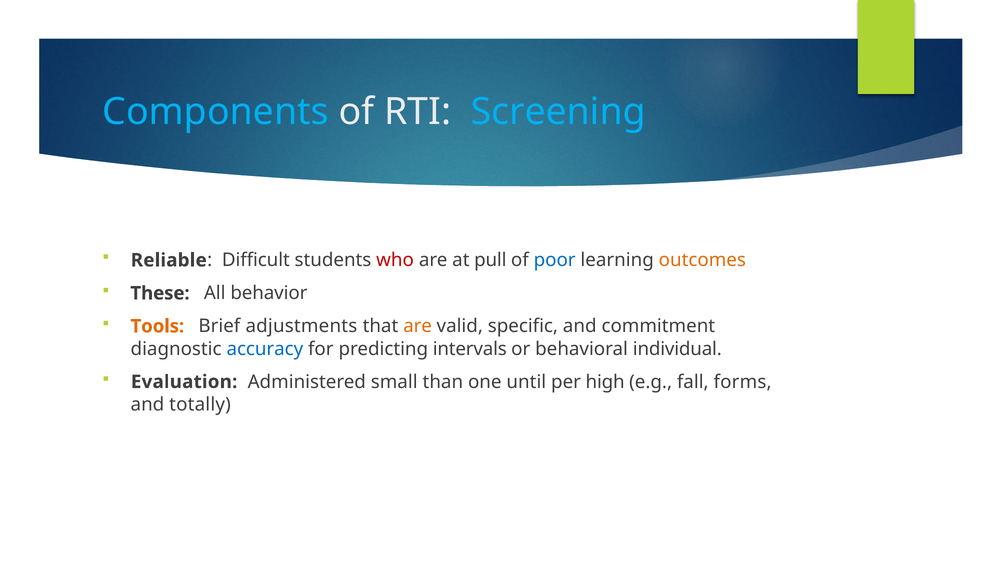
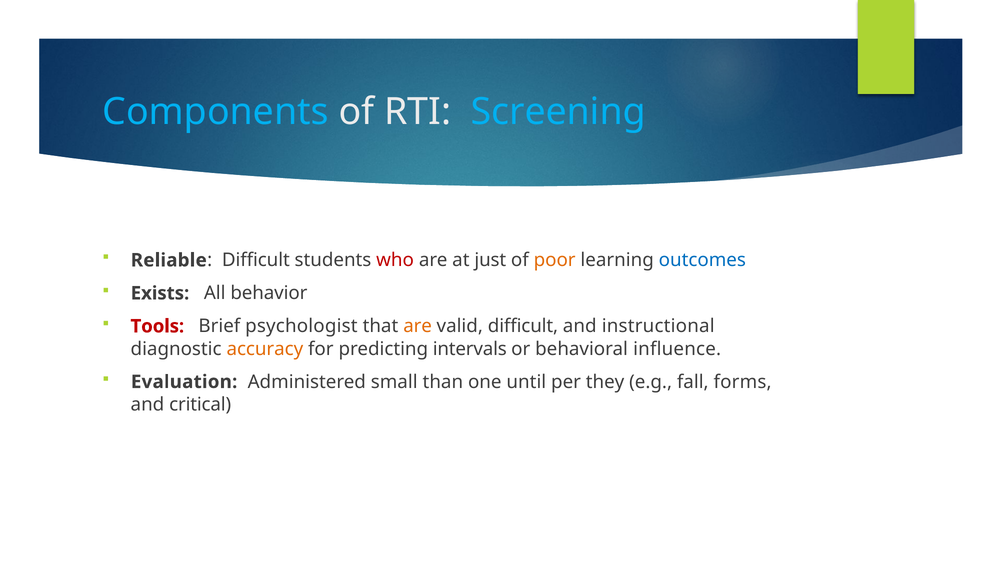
pull: pull -> just (490, 260)
poor colour: blue -> orange (555, 260)
outcomes colour: orange -> blue (702, 260)
These: These -> Exists (160, 293)
Tools colour: orange -> red (157, 326)
adjustments: adjustments -> psychologist (301, 326)
valid specific: specific -> difficult (523, 326)
commitment: commitment -> instructional (658, 326)
accuracy colour: blue -> orange (265, 349)
individual: individual -> influence (677, 349)
high: high -> they (605, 382)
totally: totally -> critical (200, 404)
